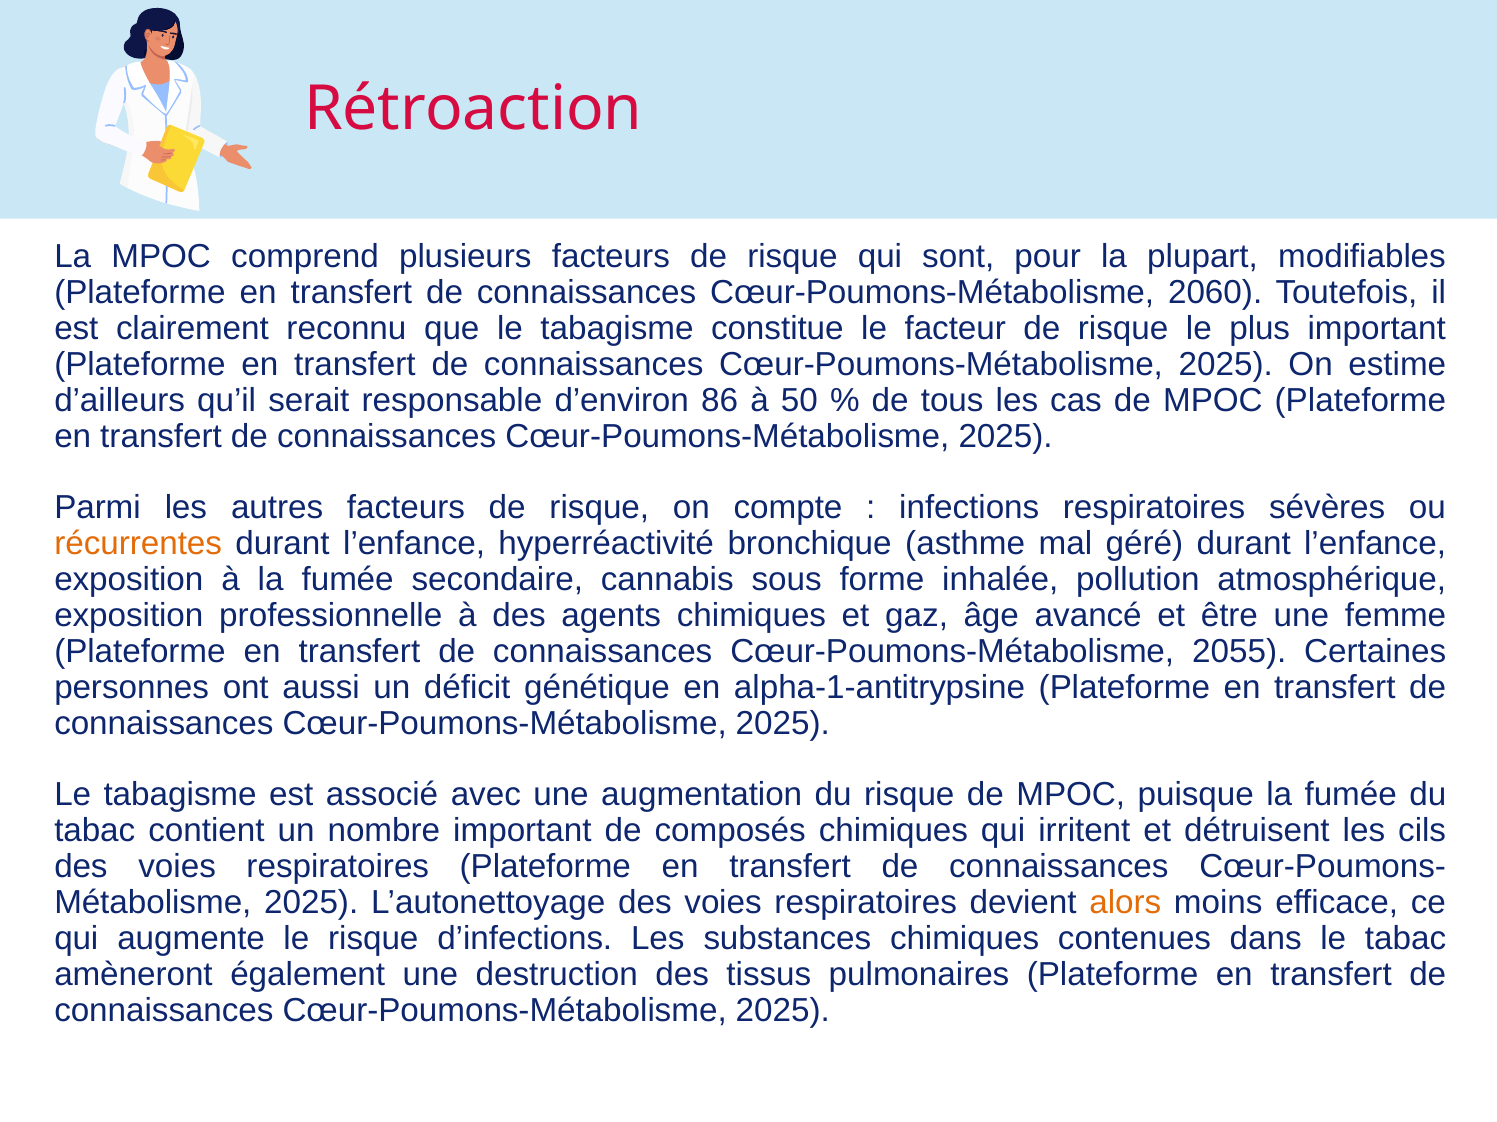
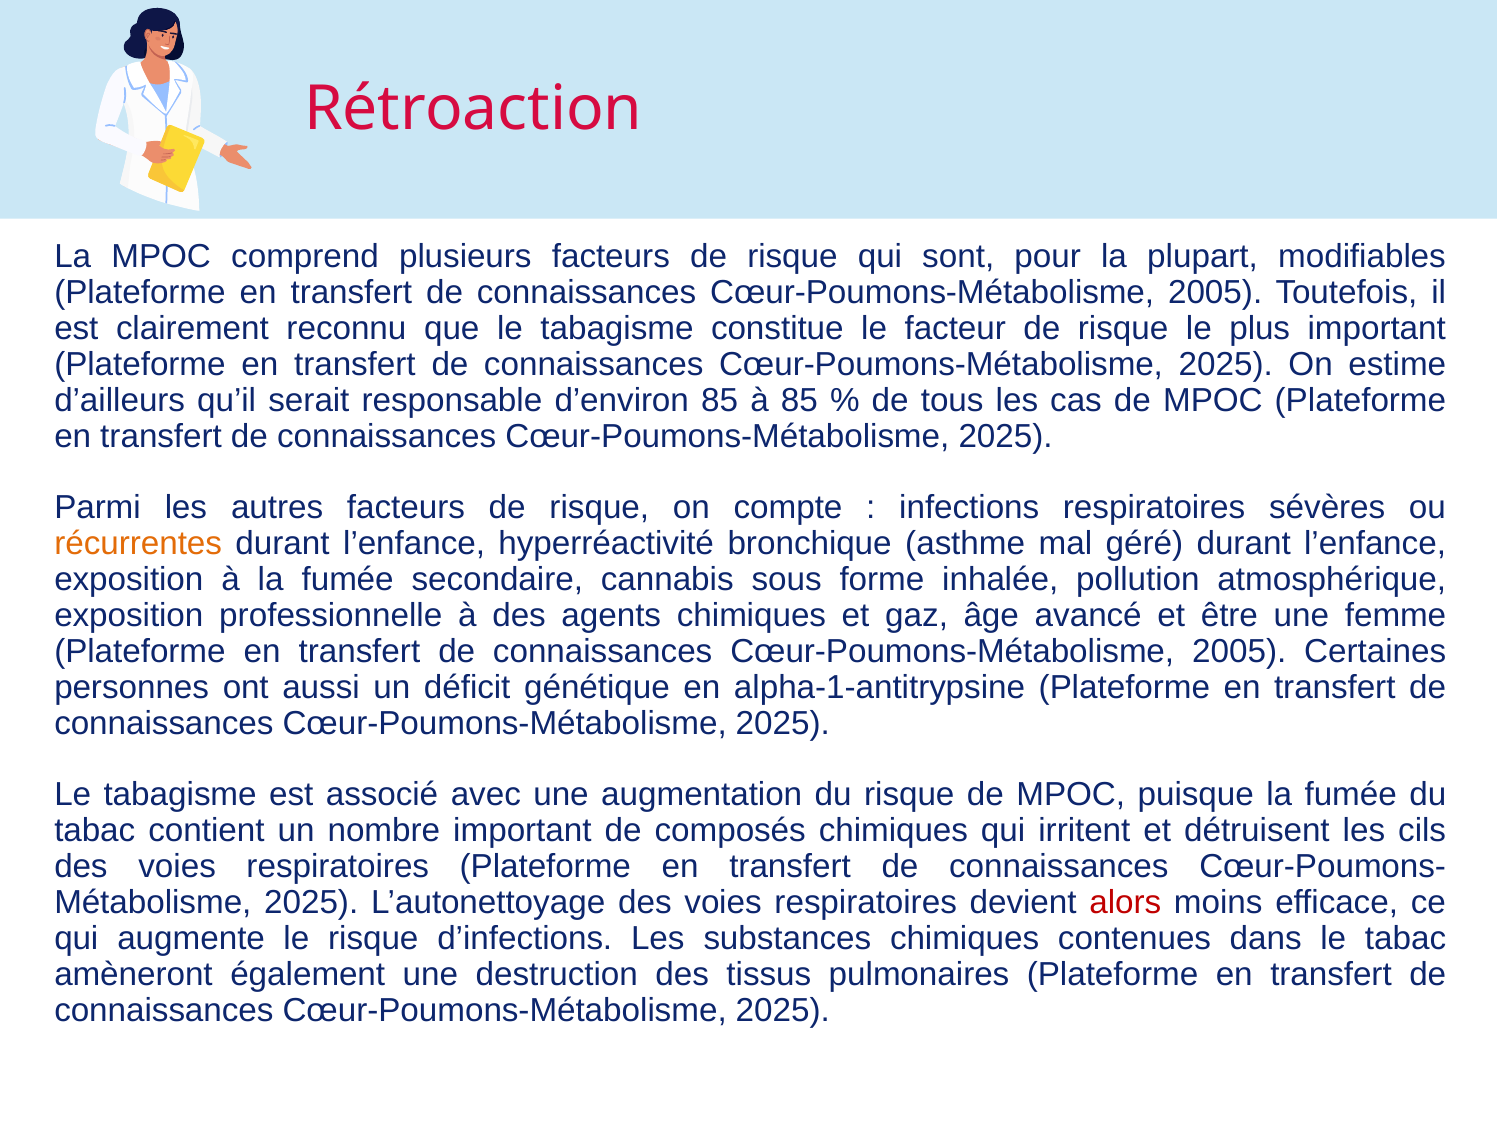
2060: 2060 -> 2005 (1215, 293)
d’environ 86: 86 -> 85 (720, 401)
à 50: 50 -> 85 (799, 401)
2055: 2055 -> 2005 (1239, 652)
alors colour: orange -> red (1125, 903)
